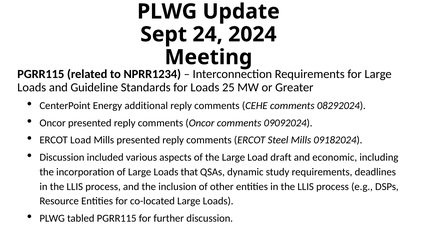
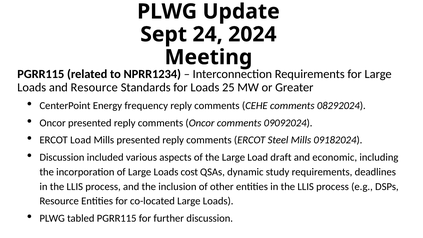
and Guideline: Guideline -> Resource (94, 87)
additional: additional -> frequency (146, 106)
that: that -> cost (189, 172)
